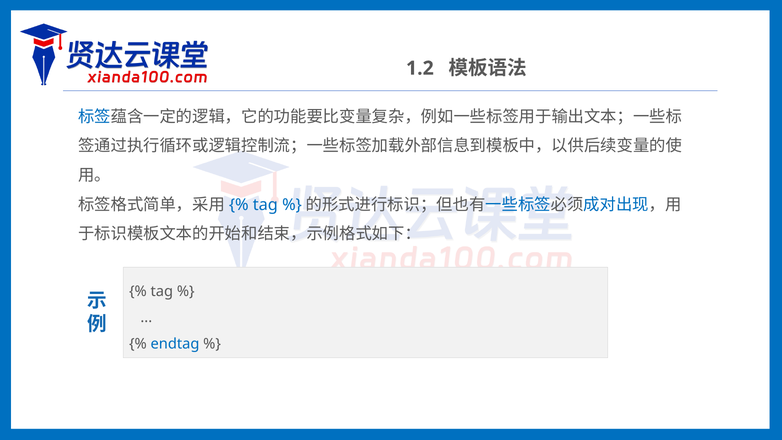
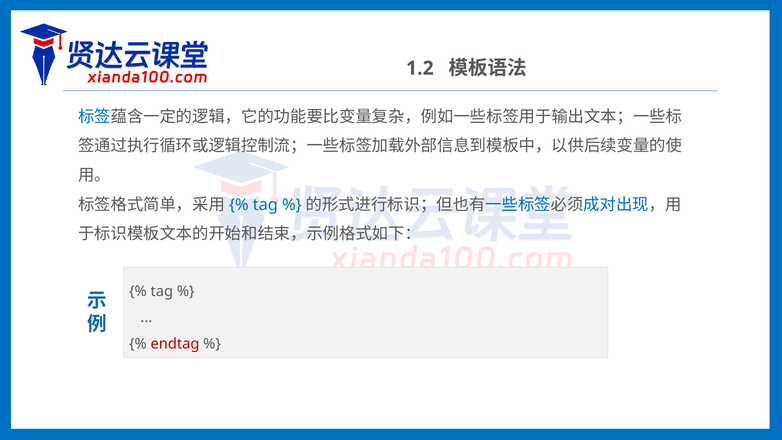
endtag colour: blue -> red (175, 344)
